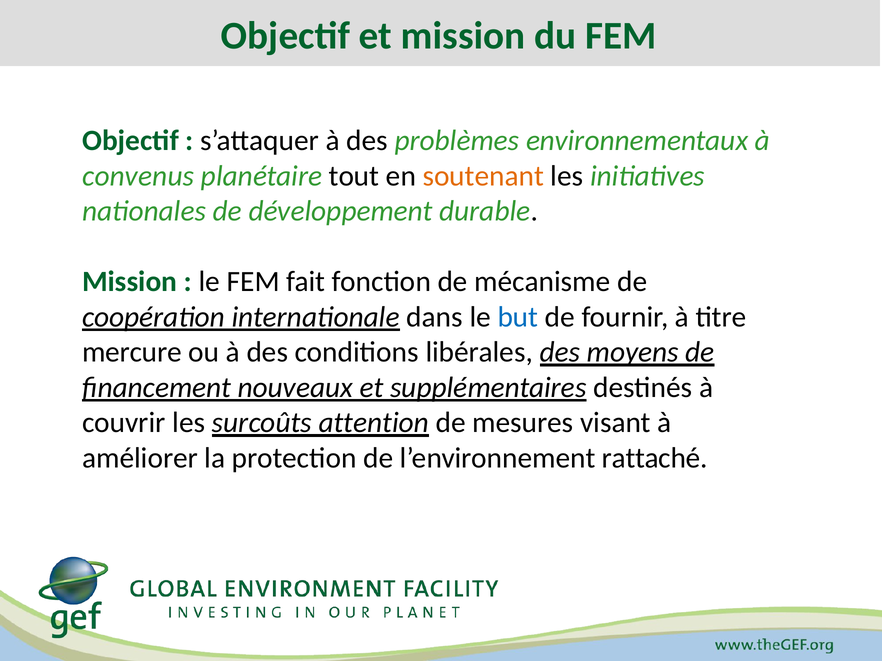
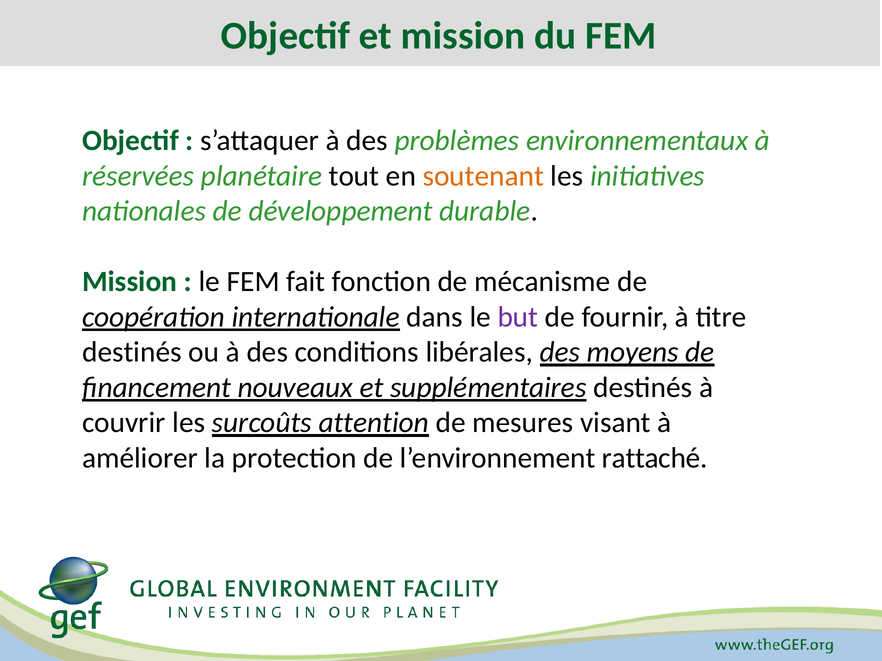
convenus: convenus -> réservées (138, 176)
but colour: blue -> purple (518, 317)
mercure: mercure -> destinés (132, 353)
